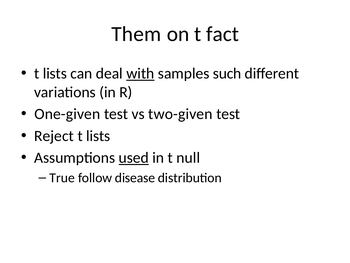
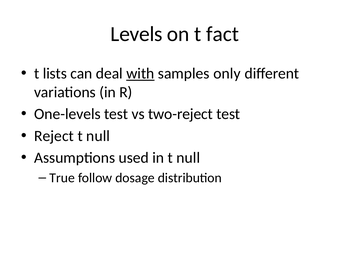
Them: Them -> Levels (137, 34)
such: such -> only (227, 73)
One-given: One-given -> One-levels (67, 114)
two-given: two-given -> two-reject (181, 114)
lists: lists -> null (98, 136)
used underline: present -> none (134, 157)
disease: disease -> dosage (135, 178)
